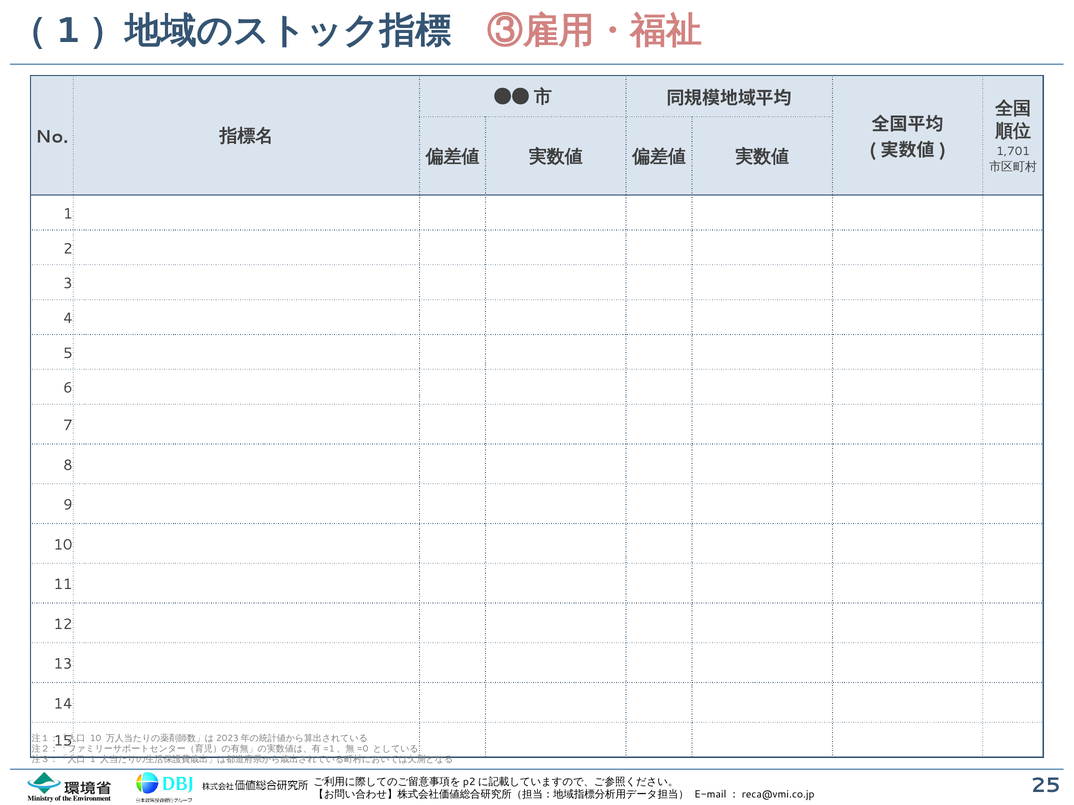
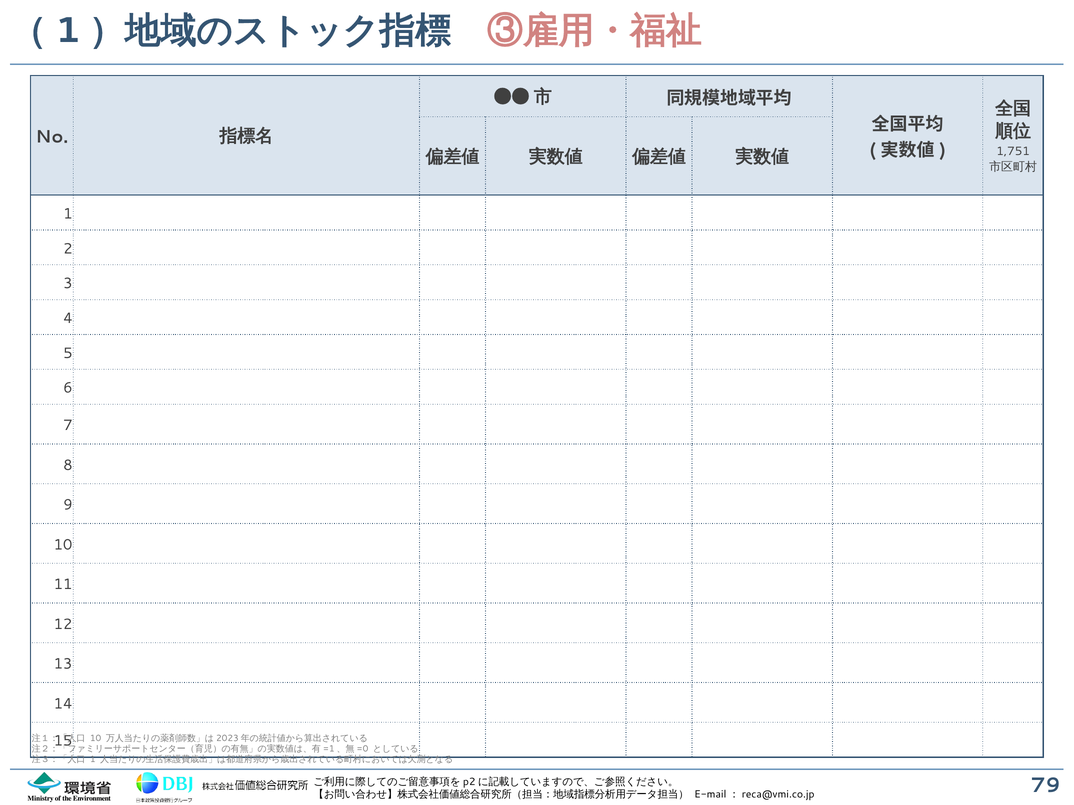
1,701: 1,701 -> 1,751 (1013, 151)
25: 25 -> 79 (1046, 786)
